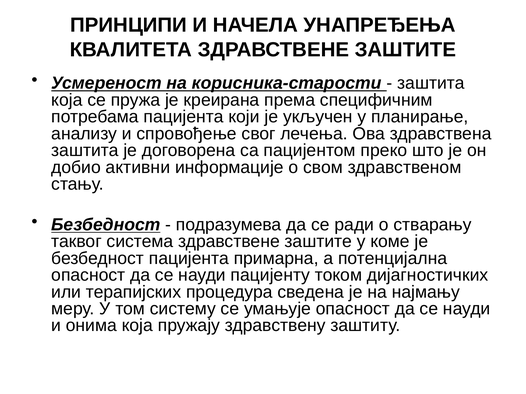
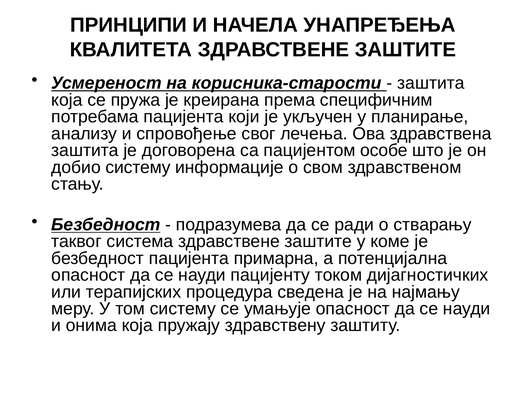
преко: преко -> особе (384, 151)
добио активни: активни -> систему (138, 167)
